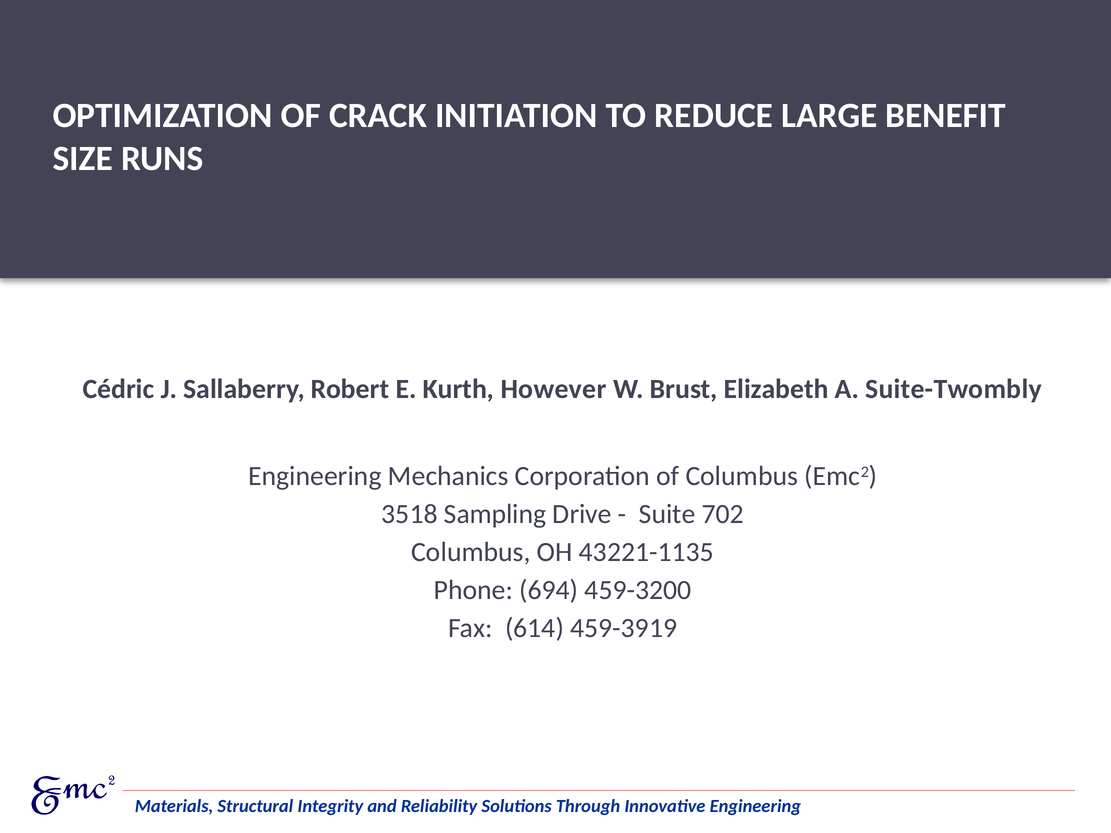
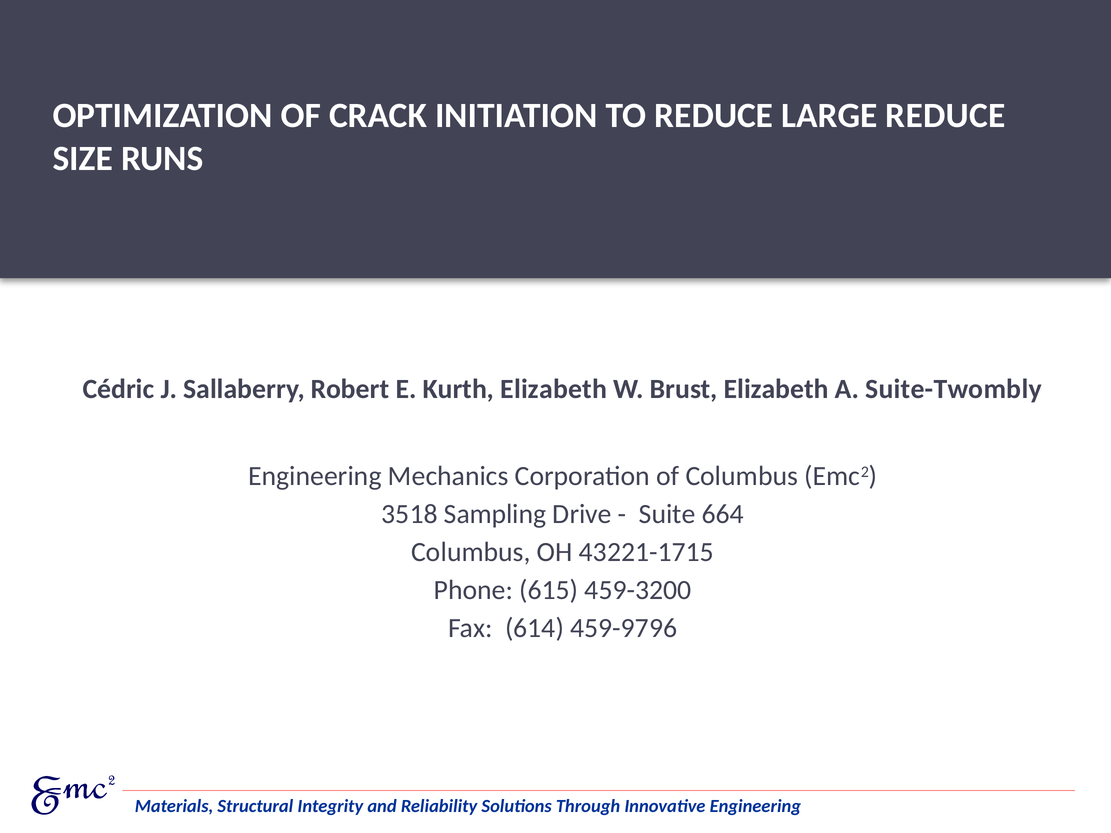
LARGE BENEFIT: BENEFIT -> REDUCE (945, 116)
Kurth However: However -> Elizabeth (554, 389)
702: 702 -> 664 (723, 514)
43221-1135: 43221-1135 -> 43221-1715 (646, 552)
694: 694 -> 615 (549, 590)
459-3919: 459-3919 -> 459-9796 (624, 628)
